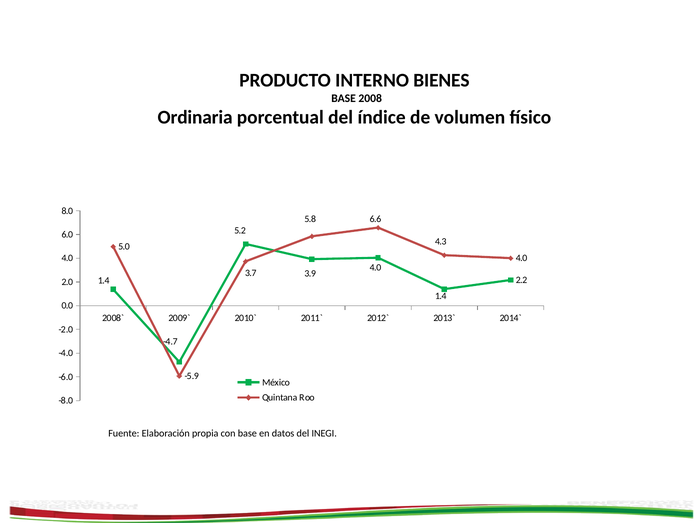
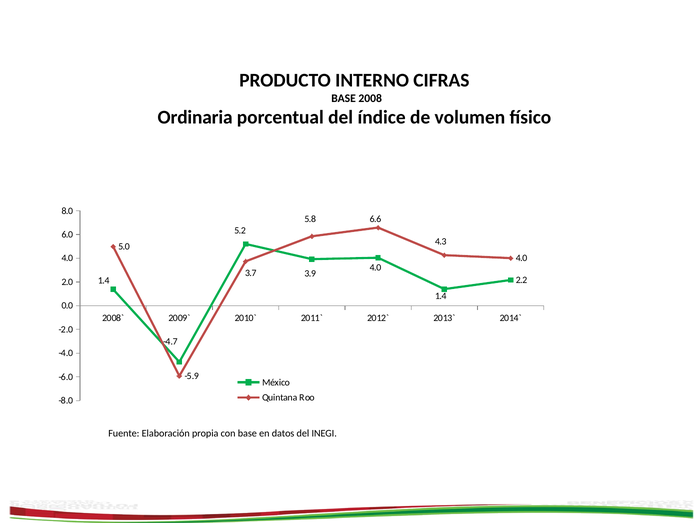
BIENES: BIENES -> CIFRAS (441, 80)
